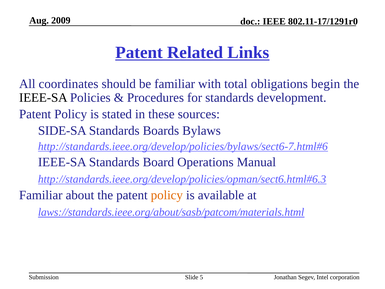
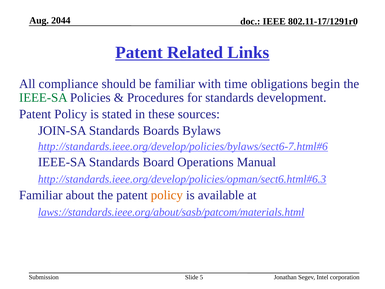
2009: 2009 -> 2044 (61, 20)
coordinates: coordinates -> compliance (69, 84)
total: total -> time (236, 84)
IEEE-SA colour: black -> green (43, 98)
SIDE-SA: SIDE-SA -> JOIN-SA (62, 131)
